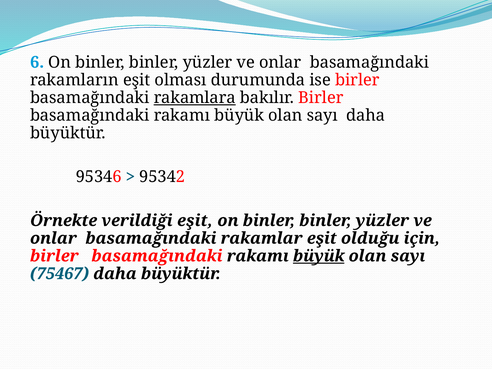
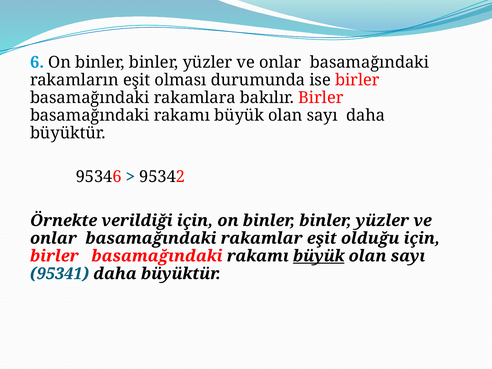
rakamlara underline: present -> none (195, 98)
verildiği eşit: eşit -> için (195, 221)
75467: 75467 -> 95341 (59, 274)
